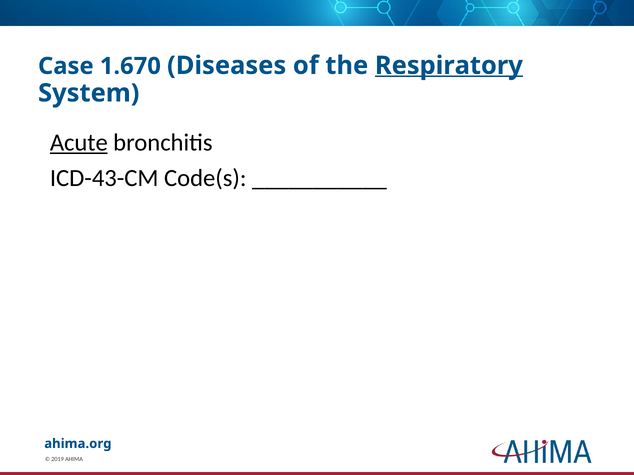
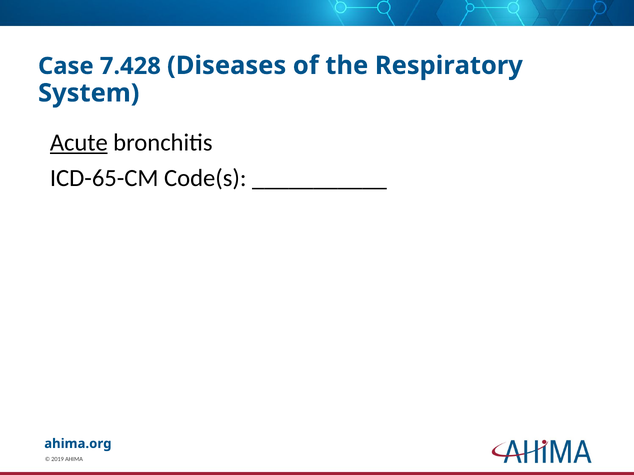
1.670: 1.670 -> 7.428 (130, 66)
Respiratory underline: present -> none (449, 66)
ICD-43-CM: ICD-43-CM -> ICD-65-CM (104, 178)
